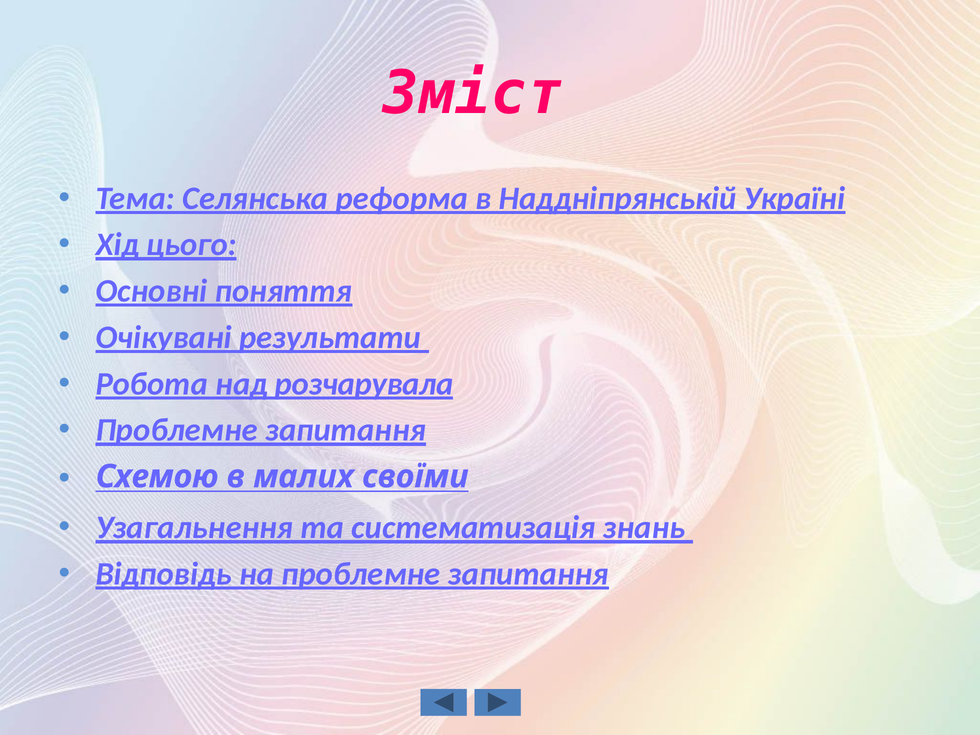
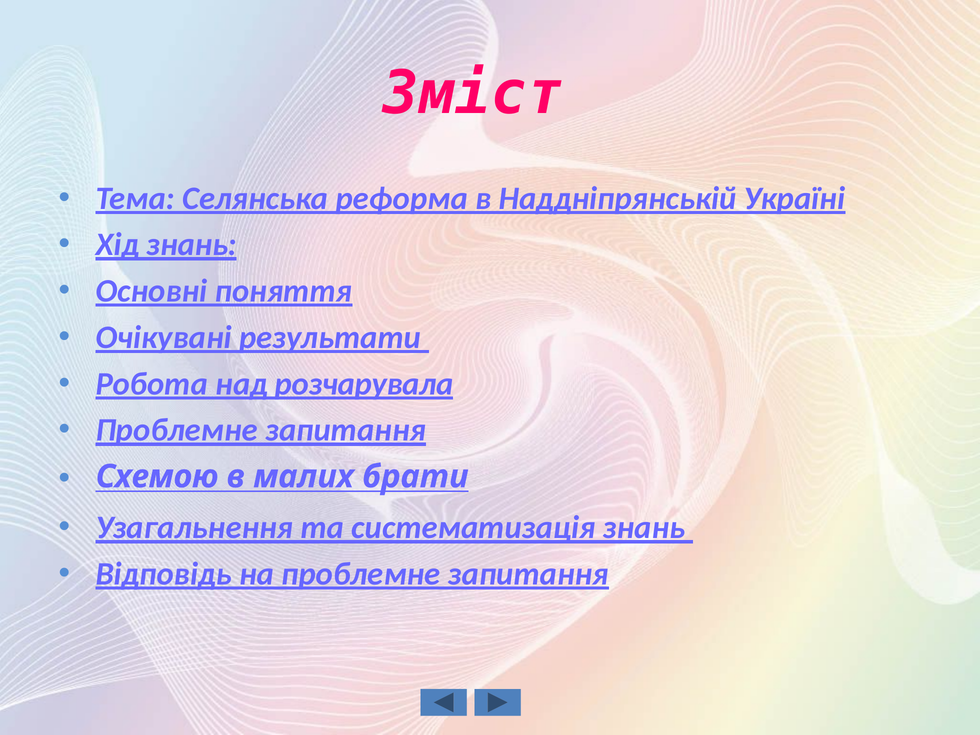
Хід цього: цього -> знань (192, 245)
своїми: своїми -> брати (415, 477)
